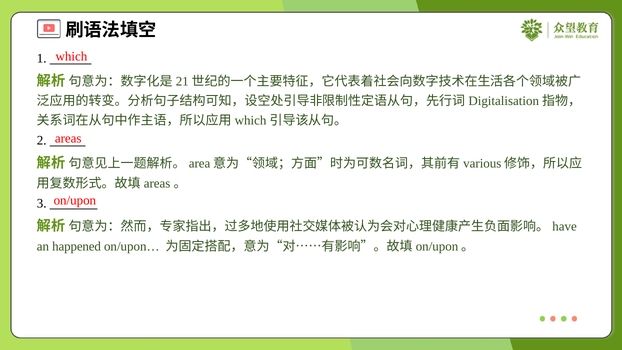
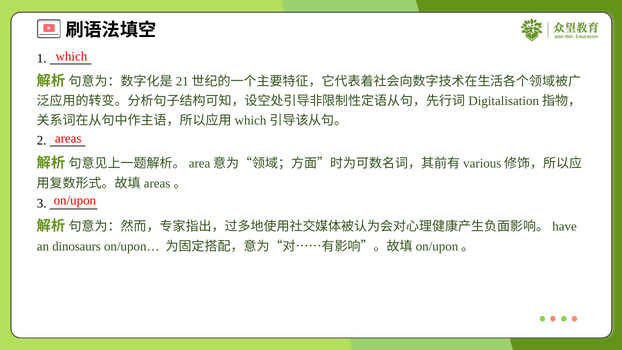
happened: happened -> dinosaurs (77, 246)
